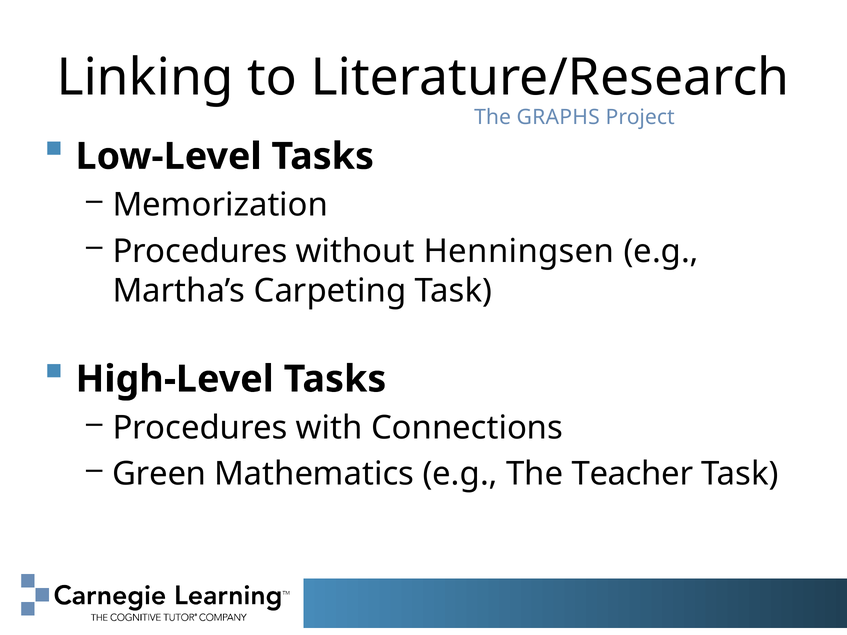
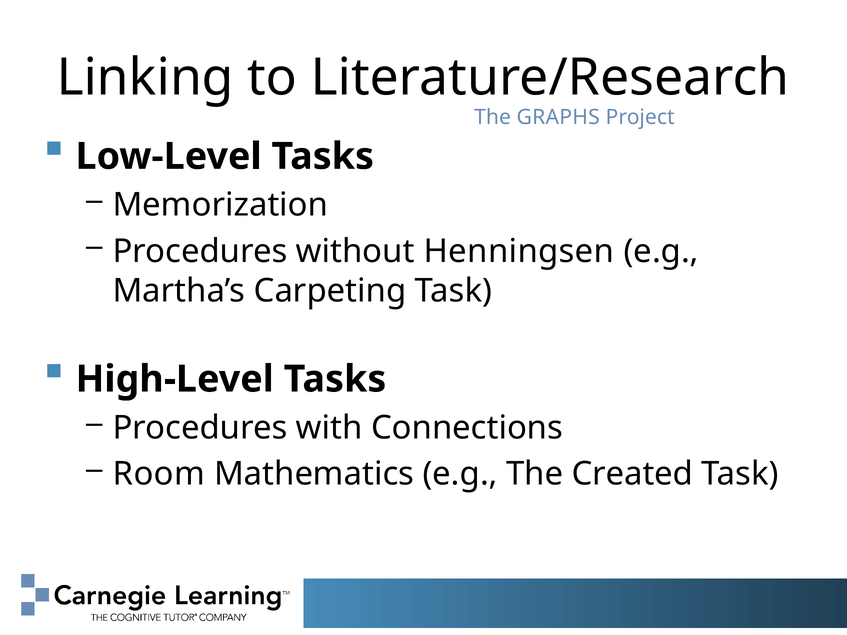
Green: Green -> Room (159, 474)
Teacher: Teacher -> Created (632, 474)
